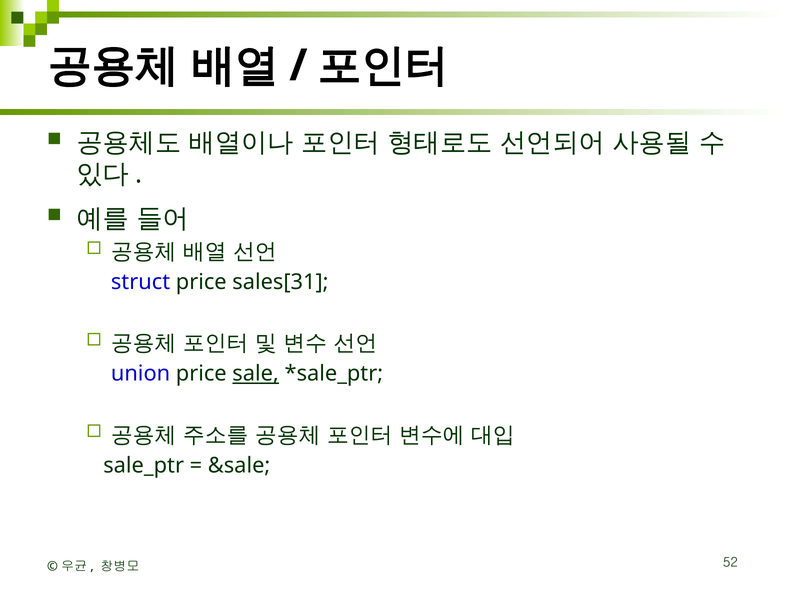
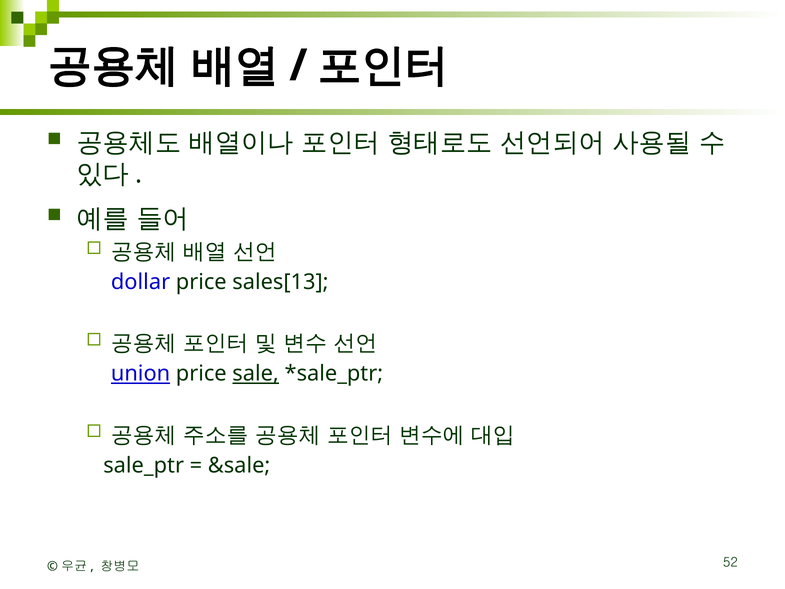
struct: struct -> dollar (141, 282)
sales[31: sales[31 -> sales[13 (280, 282)
union underline: none -> present (141, 374)
